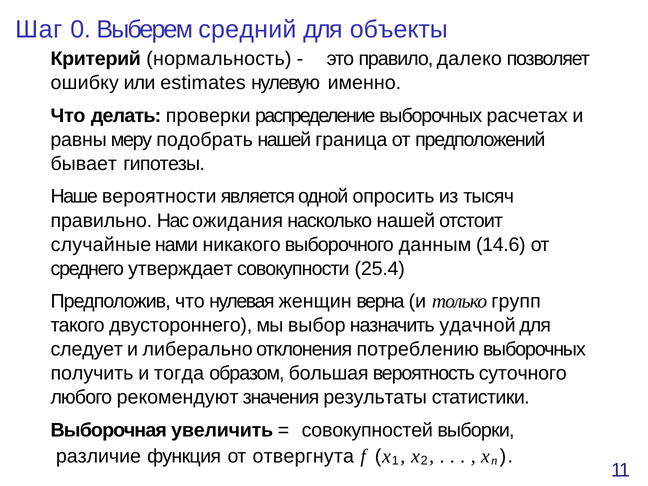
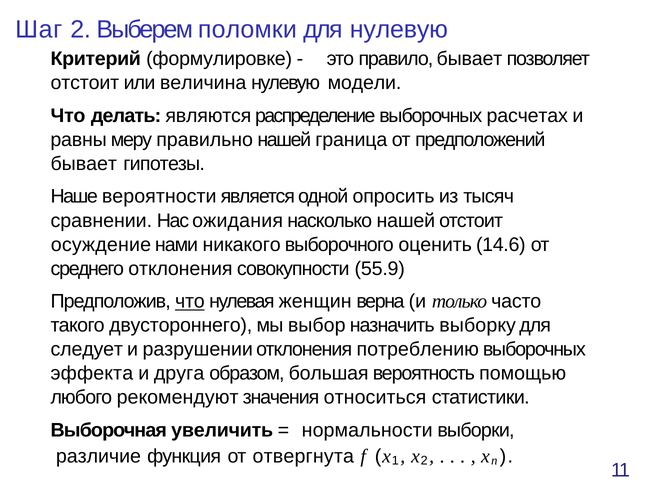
Шаг 0: 0 -> 2 (81, 30)
средний: средний -> поломки (247, 30)
для объекты: объекты -> нулевую (399, 30)
нормальность: нормальность -> формулировке (219, 59)
правило далеко: далеко -> бывает (469, 59)
ошибку: ошибку -> отстоит (85, 83)
estimates: estimates -> величина (203, 83)
именно: именно -> модели (364, 83)
проверки: проверки -> являются (208, 116)
подобрать: подобрать -> правильно (205, 140)
правильно: правильно -> сравнении (101, 221)
случайные: случайные -> осуждение (101, 245)
данным: данным -> оценить (435, 245)
среднего утверждает: утверждает -> отклонения (180, 269)
25.4: 25.4 -> 55.9 (380, 269)
что underline: none -> present (190, 302)
групп: групп -> часто (516, 302)
удачной: удачной -> выборку (478, 326)
либерально: либерально -> разрушении (198, 350)
получить: получить -> эффекта (92, 374)
тогда: тогда -> друга (179, 374)
суточного: суточного -> помощью (523, 374)
результаты: результаты -> относиться (375, 398)
совокупностей: совокупностей -> нормальности (367, 431)
